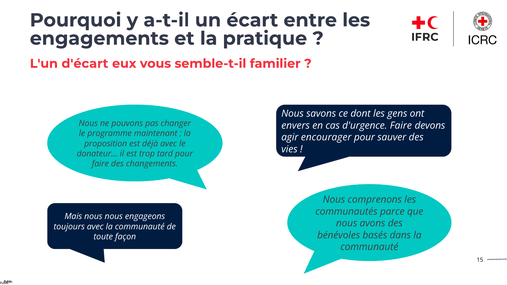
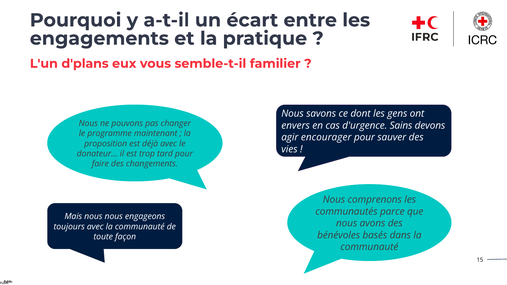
d'écart: d'écart -> d'plans (85, 64)
d'urgence Faire: Faire -> Sains (401, 126)
